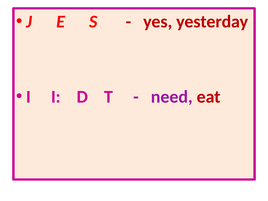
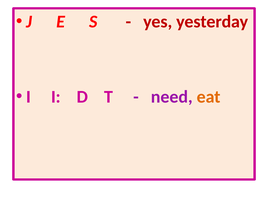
eat colour: red -> orange (209, 97)
